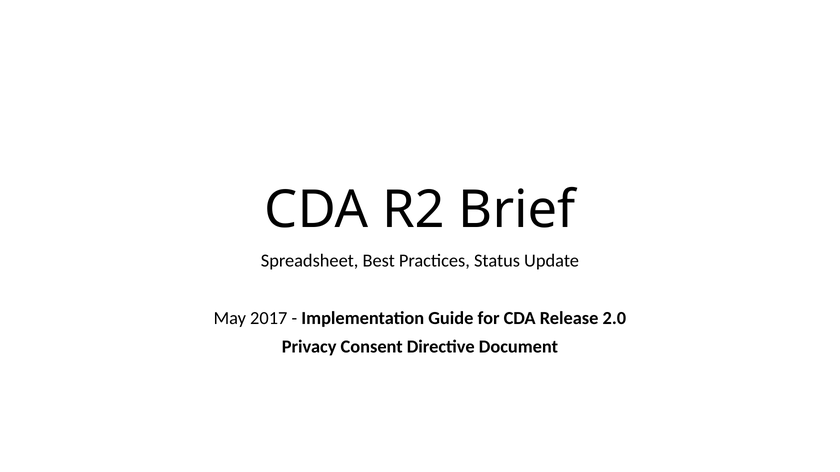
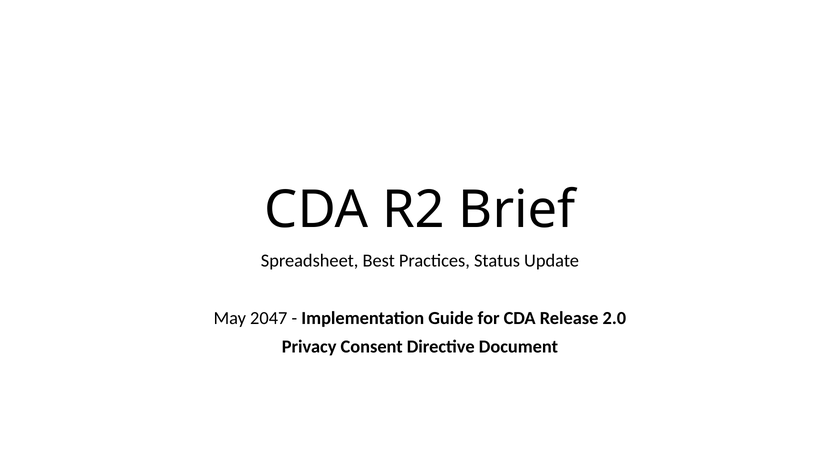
2017: 2017 -> 2047 (269, 318)
